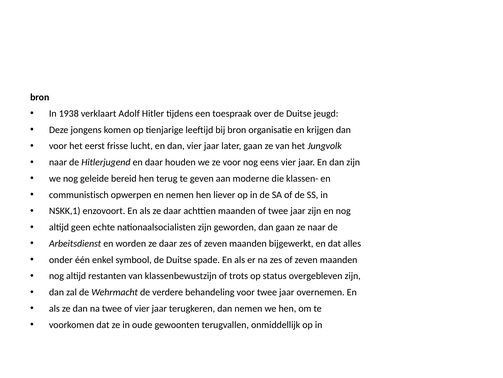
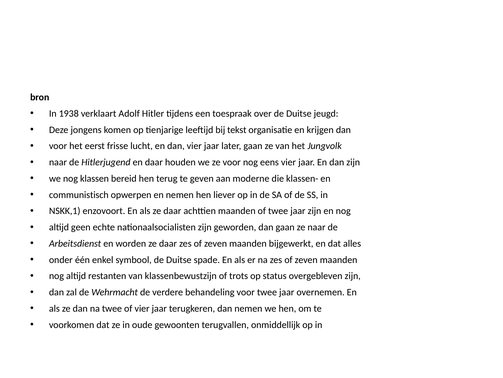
bij bron: bron -> tekst (237, 130)
geleide: geleide -> klassen (95, 178)
